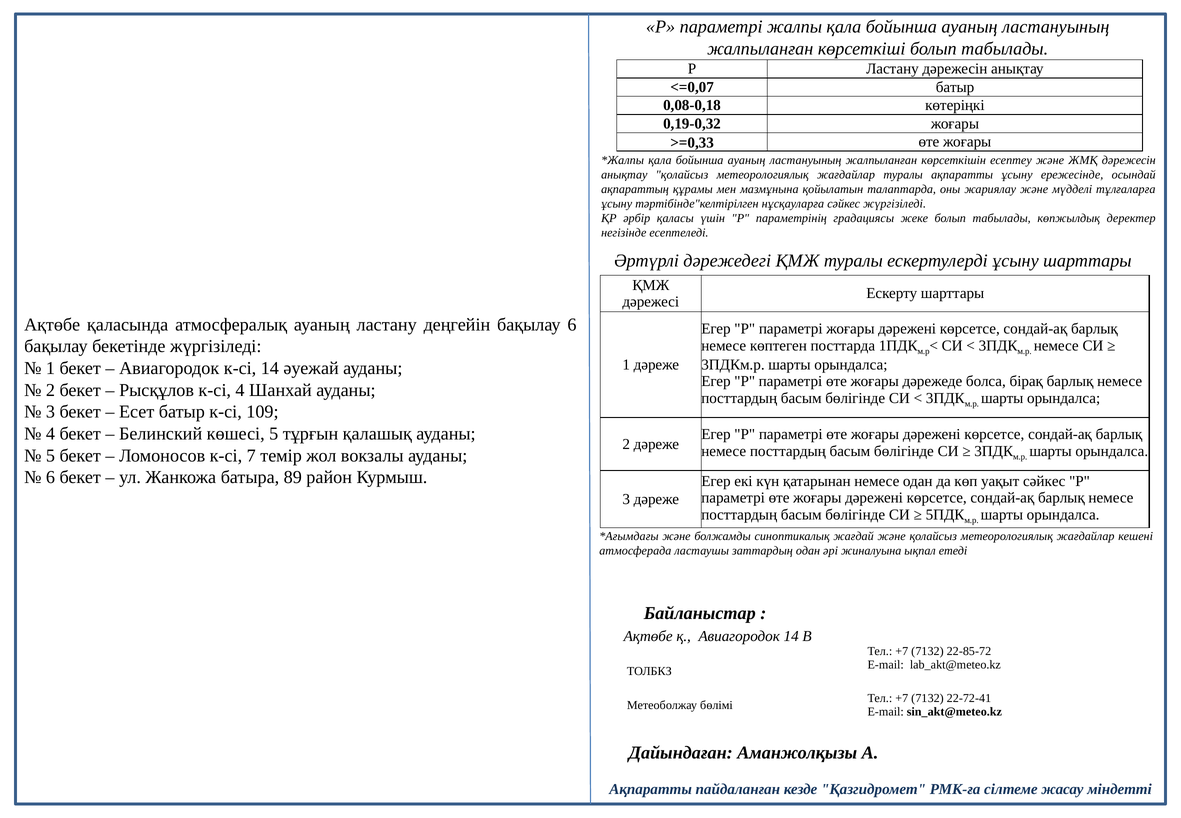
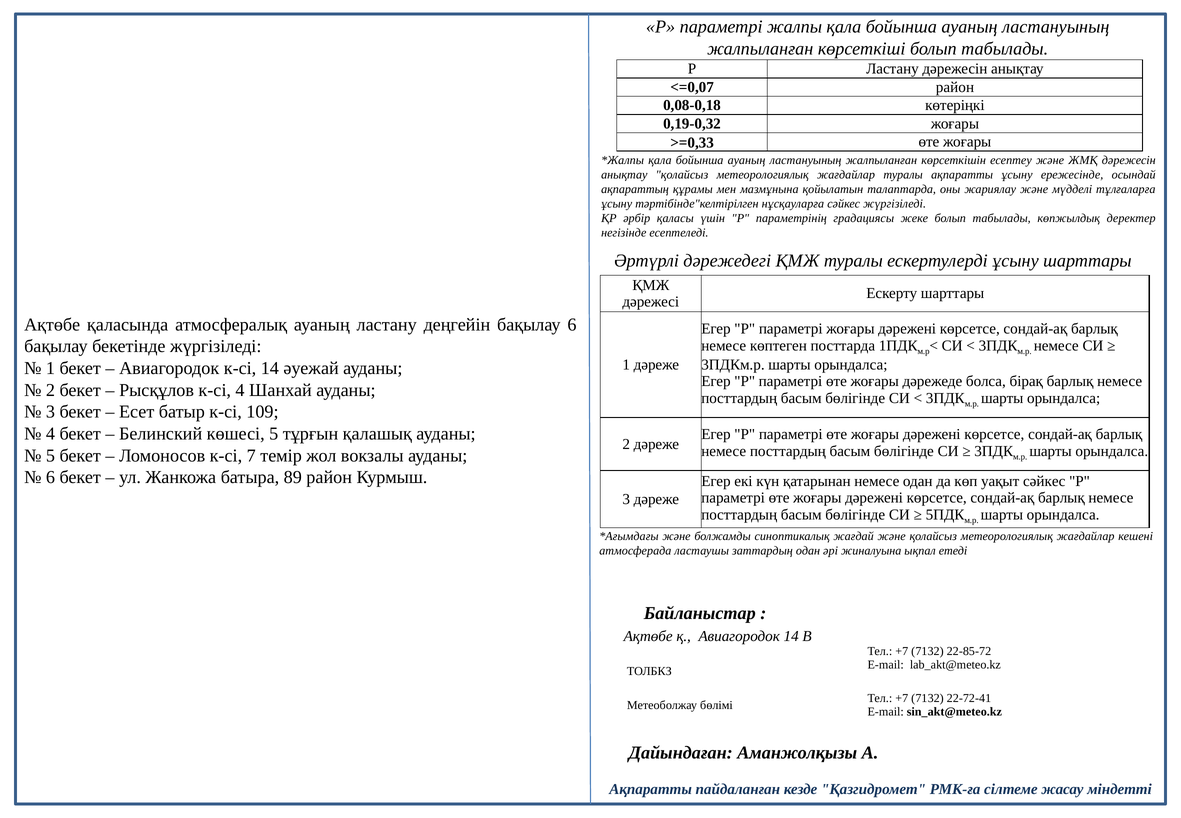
<=0,07 батыр: батыр -> район (955, 87)
